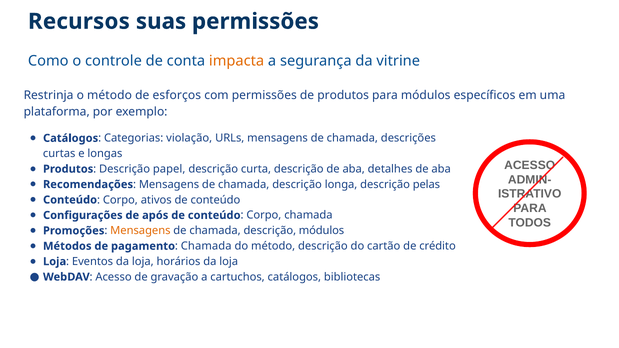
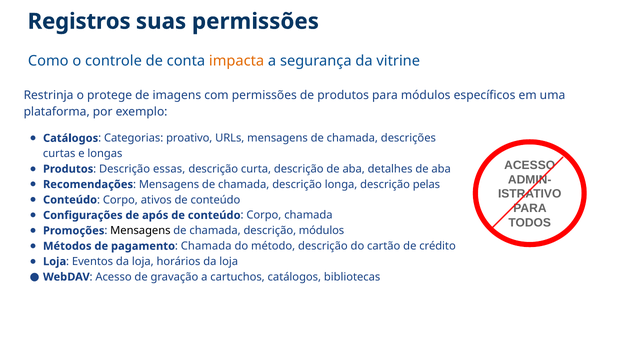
Recursos: Recursos -> Registros (79, 21)
o método: método -> protege (110, 95)
esforços: esforços -> imagens (177, 95)
violação: violação -> proativo (189, 138)
papel: papel -> essas (169, 169)
Mensagens colour: orange -> black (140, 231)
